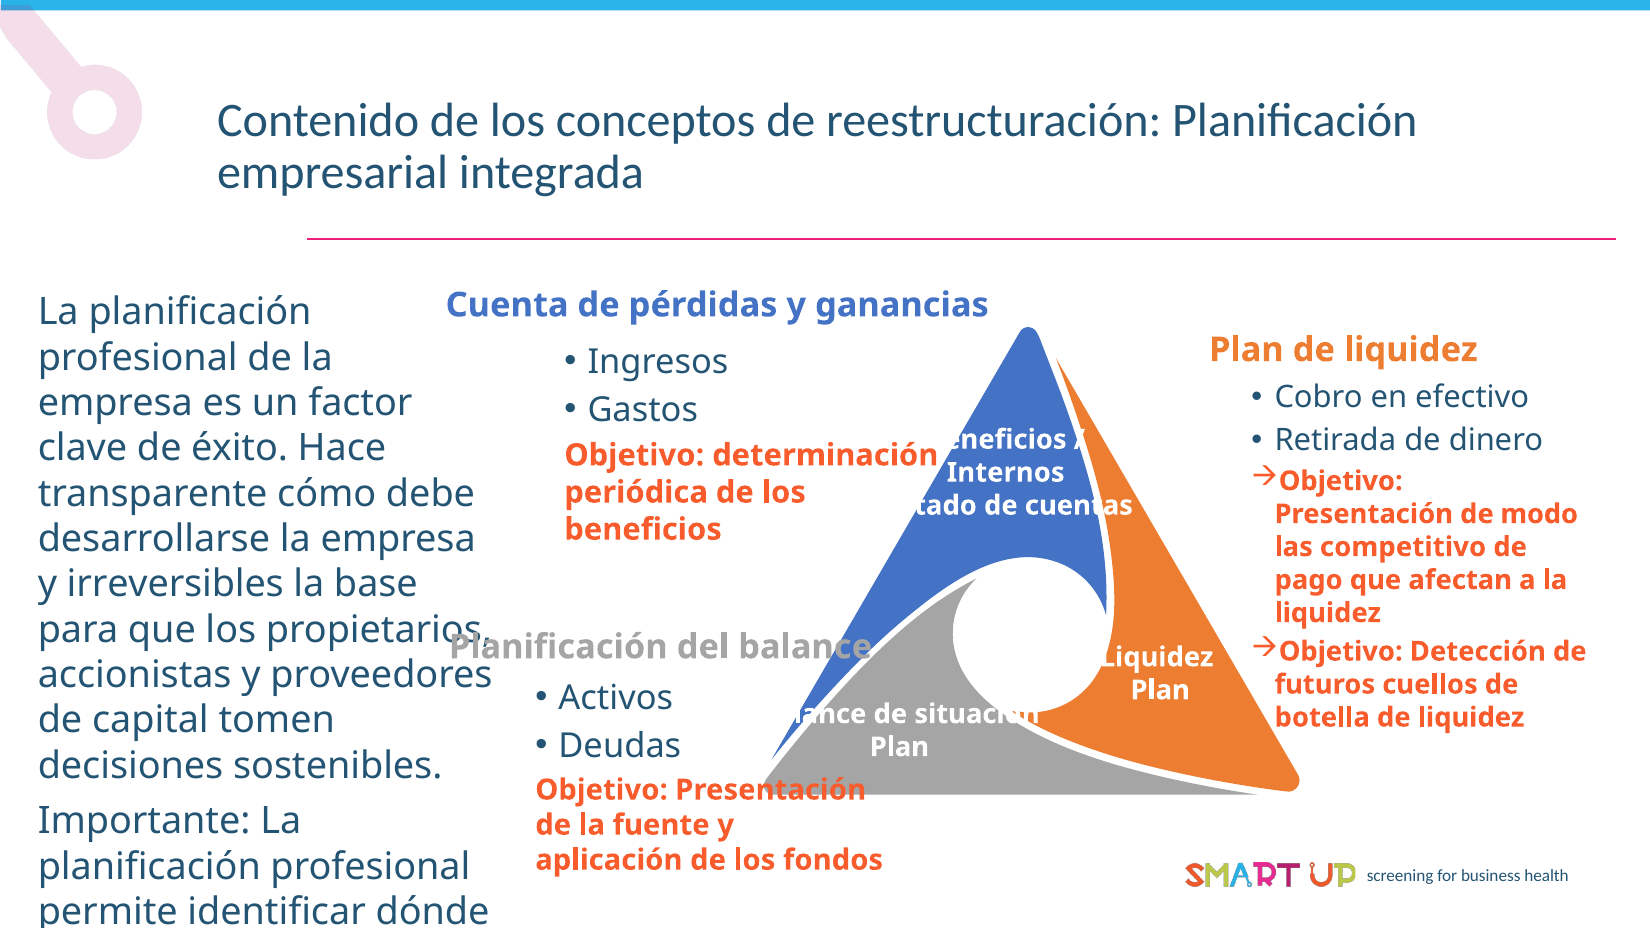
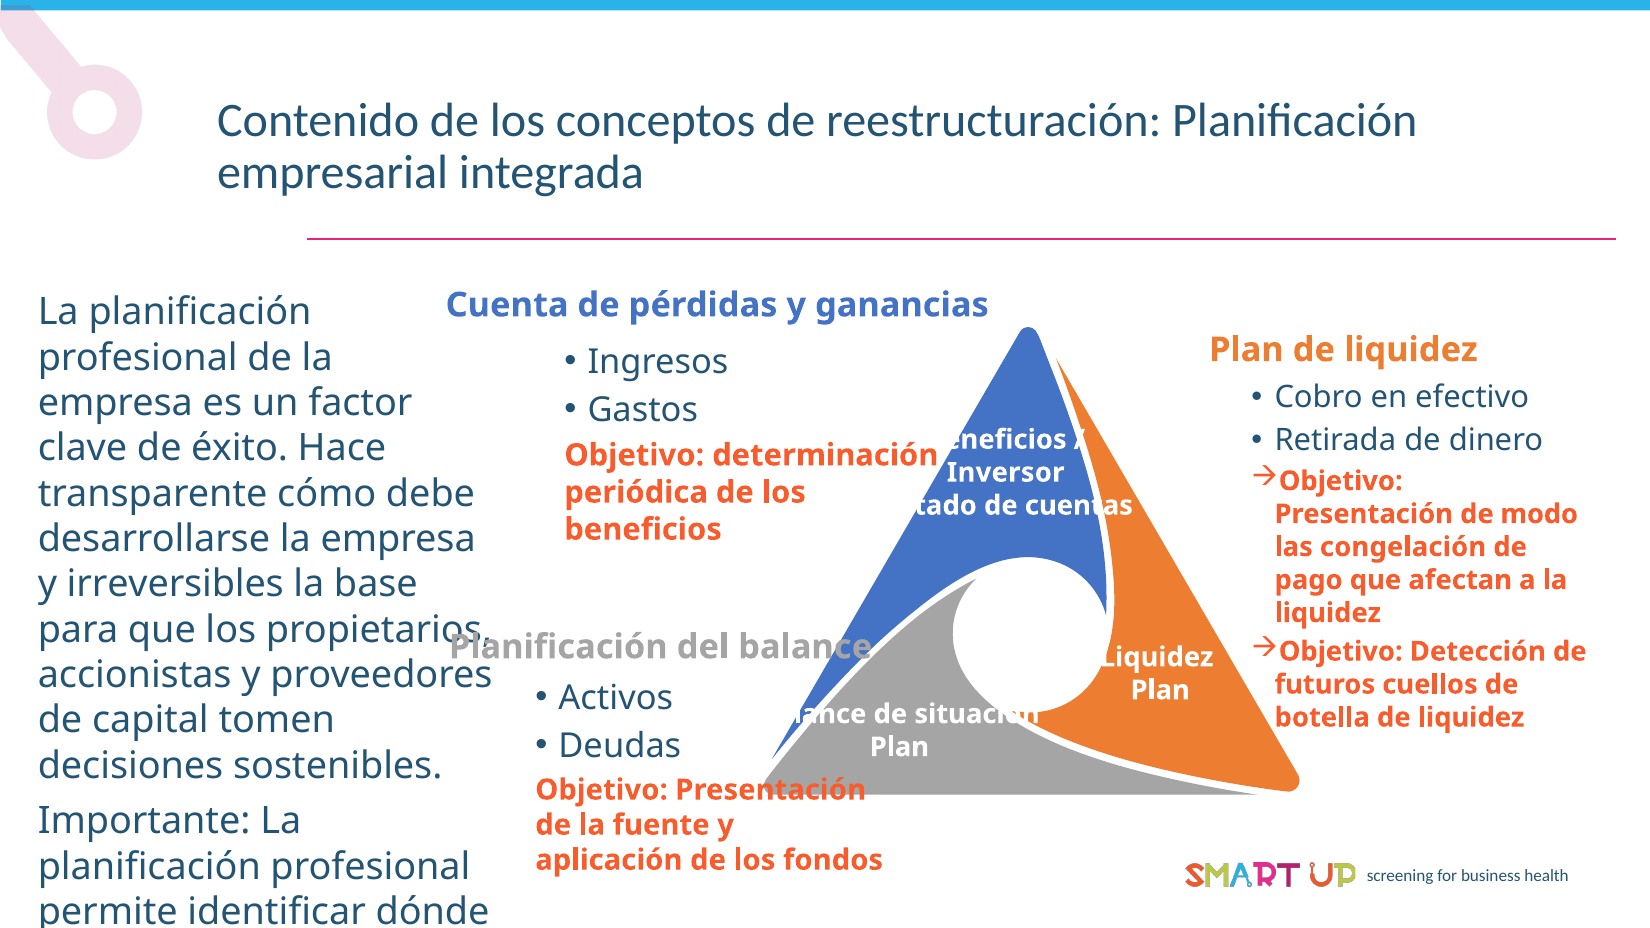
Internos: Internos -> Inversor (1006, 473)
competitivo: competitivo -> congelación (1403, 547)
